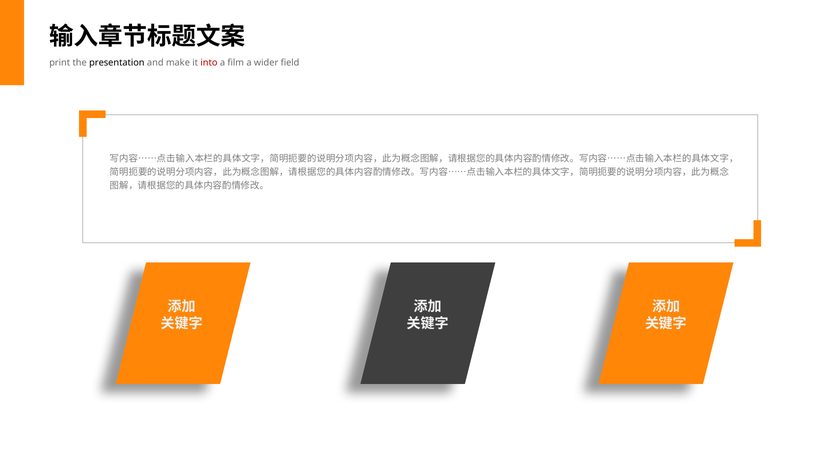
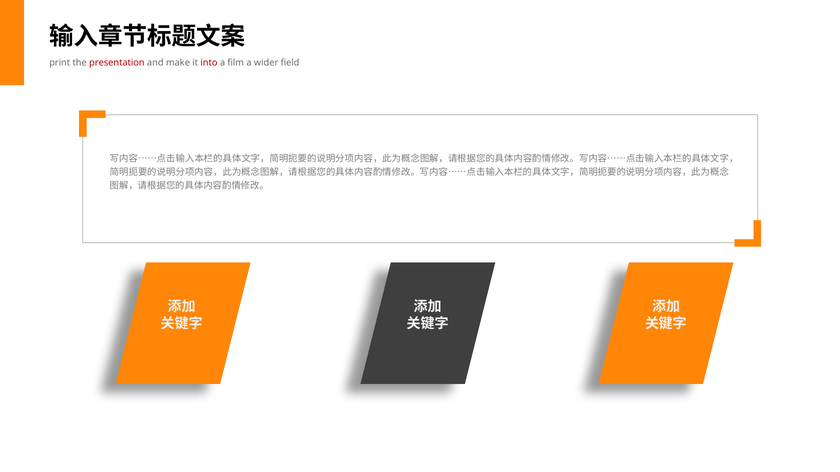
presentation colour: black -> red (117, 63)
